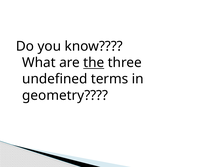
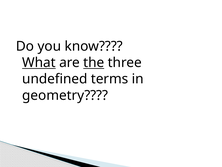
What underline: none -> present (39, 62)
